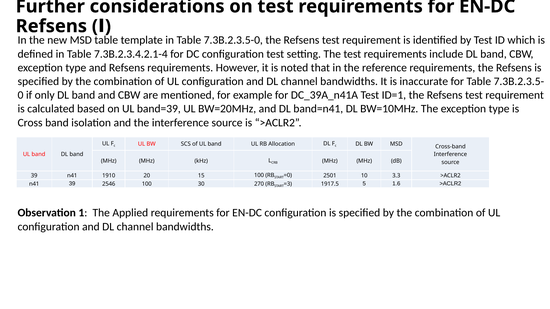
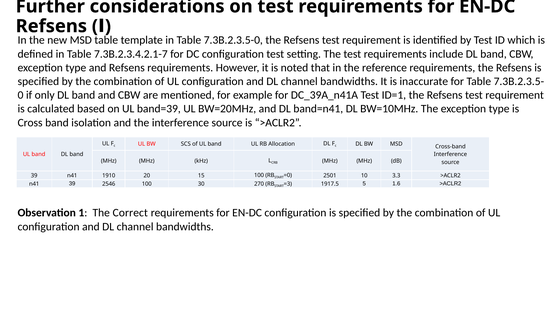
7.3B.2.3.4.2.1-4: 7.3B.2.3.4.2.1-4 -> 7.3B.2.3.4.2.1-7 (131, 54)
Applied: Applied -> Correct (130, 213)
